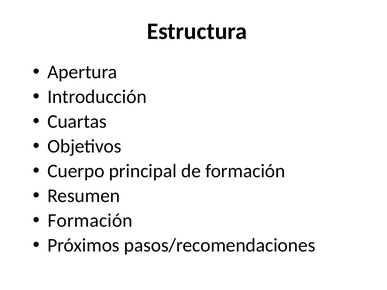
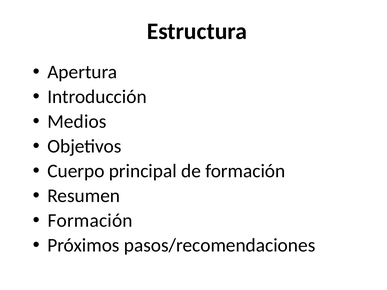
Cuartas: Cuartas -> Medios (77, 122)
